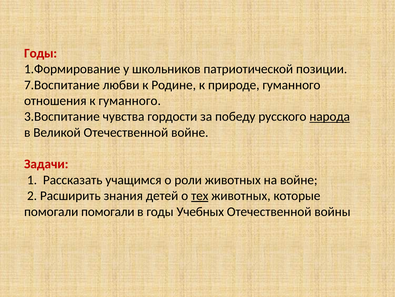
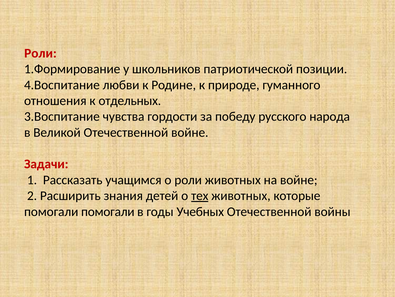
Годы: Годы -> Роли (40, 53)
7.Воспитание: 7.Воспитание -> 4.Воспитание (62, 85)
к гуманного: гуманного -> отдельных (130, 101)
народа underline: present -> none (330, 116)
